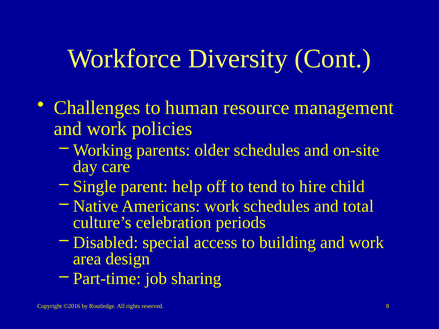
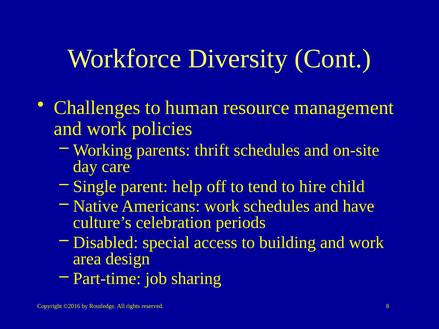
older: older -> thrift (212, 150)
total: total -> have (359, 206)
